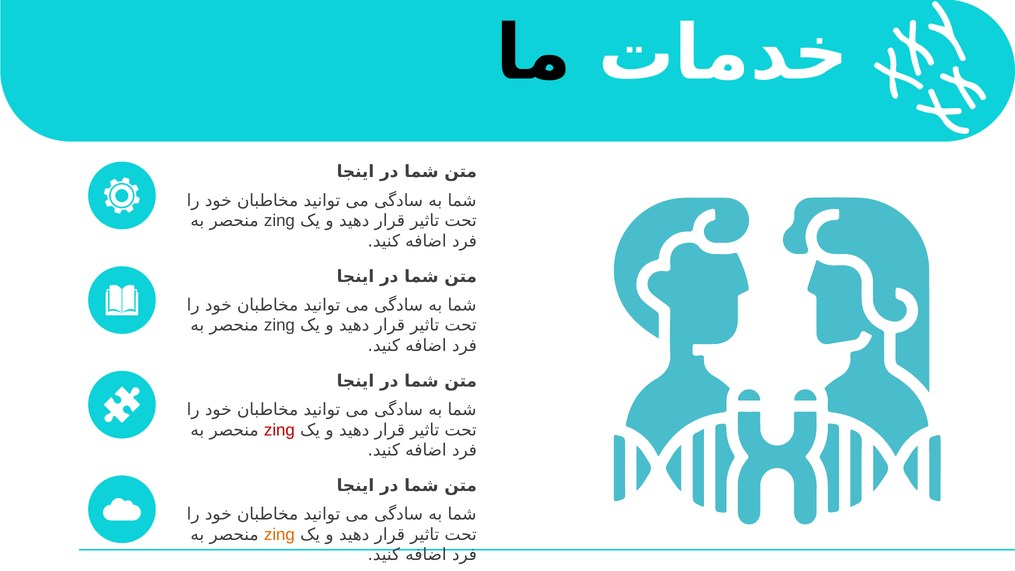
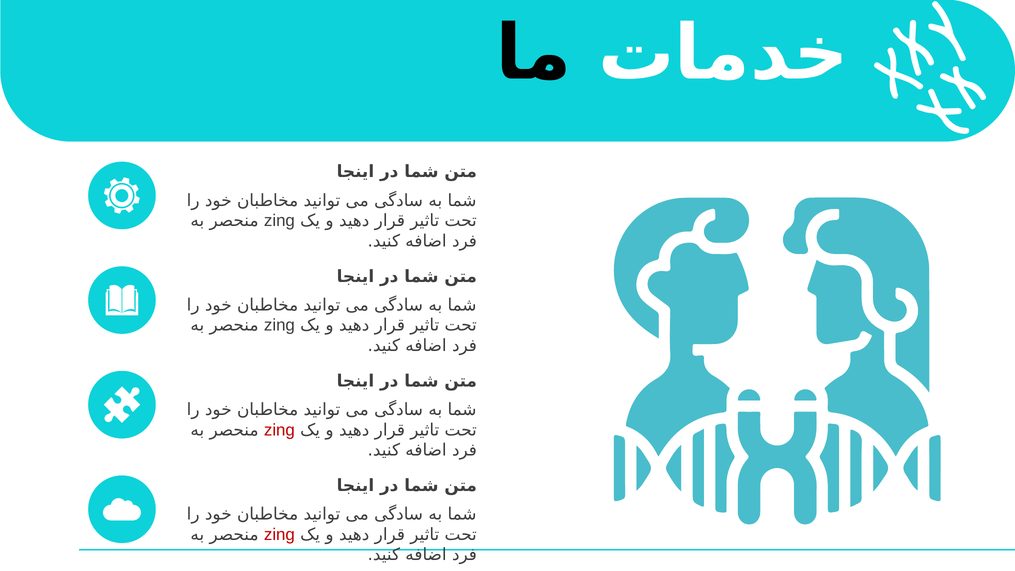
zing colour: orange -> red (279, 535)
